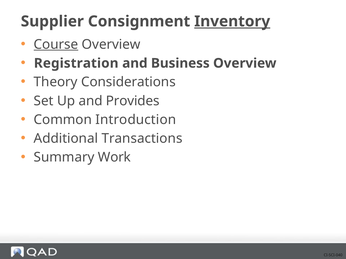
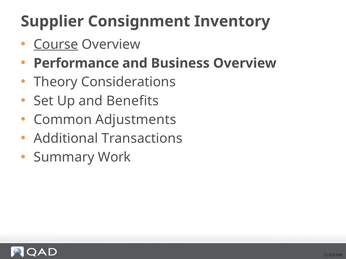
Inventory underline: present -> none (232, 21)
Registration: Registration -> Performance (76, 63)
Provides: Provides -> Benefits (133, 101)
Introduction: Introduction -> Adjustments (136, 120)
